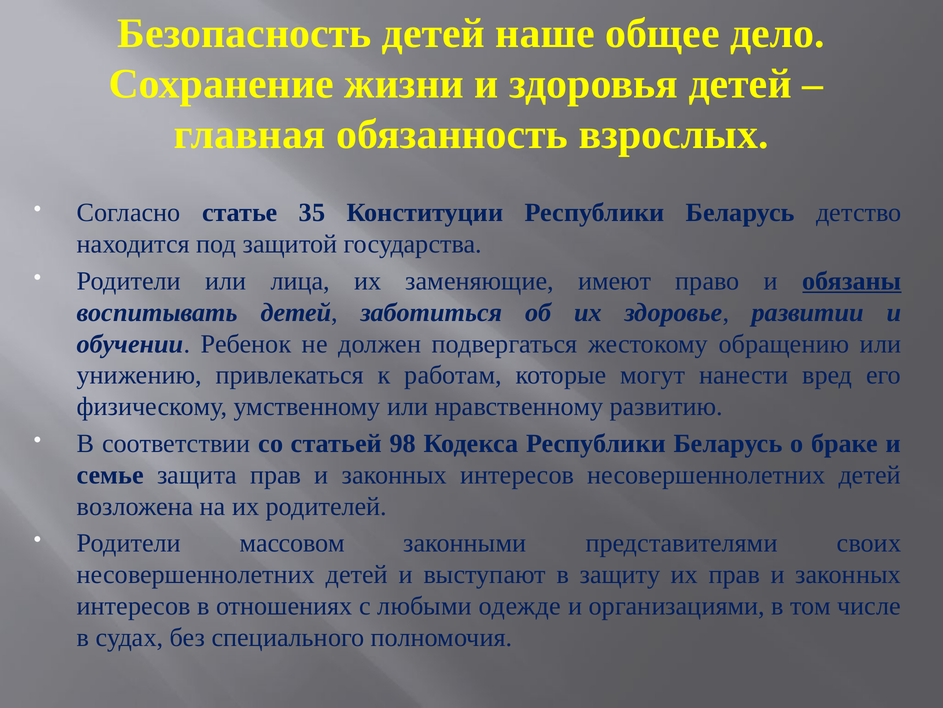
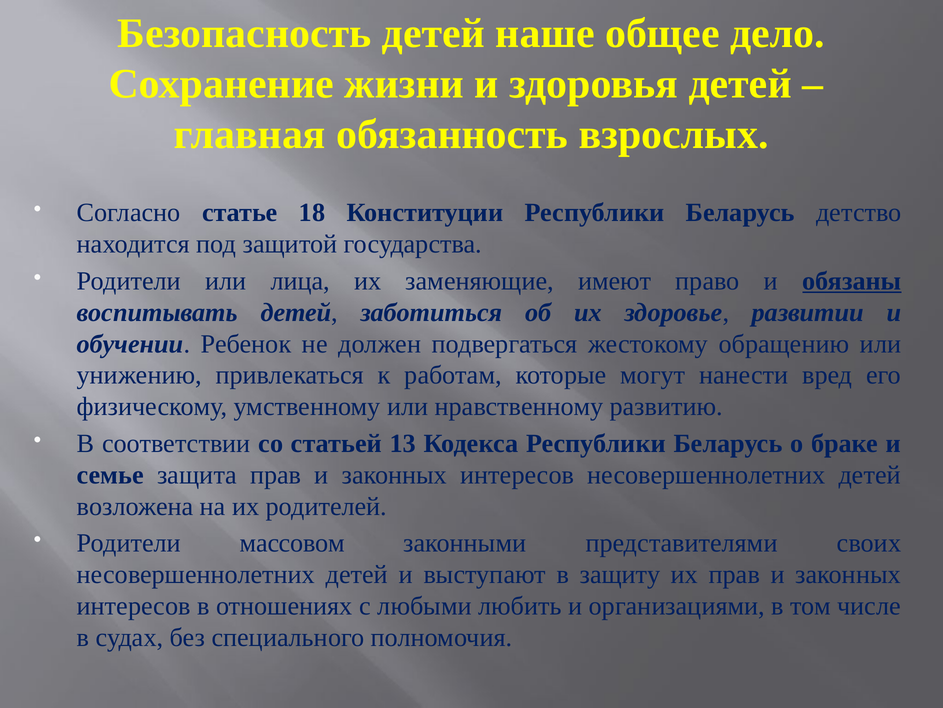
35: 35 -> 18 (312, 212)
98: 98 -> 13 (403, 443)
одежде: одежде -> любить (520, 606)
